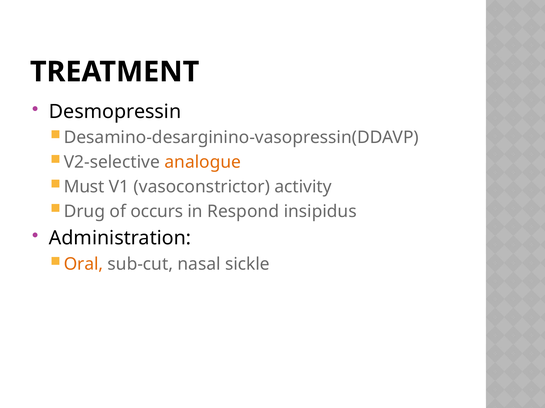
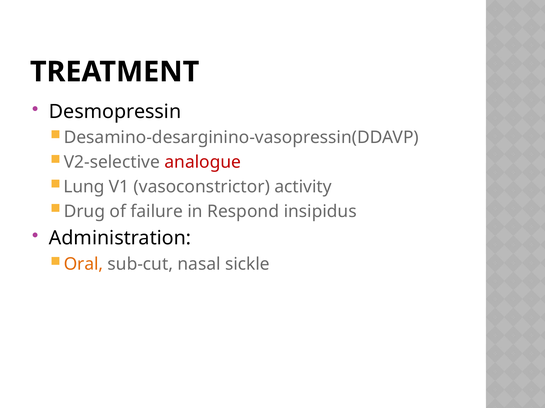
analogue colour: orange -> red (203, 162)
Must: Must -> Lung (84, 187)
occurs: occurs -> failure (157, 212)
